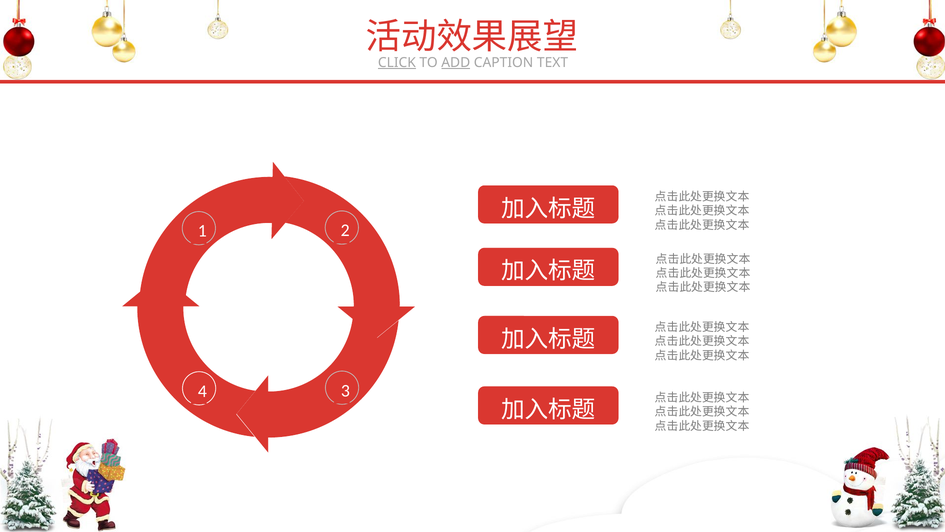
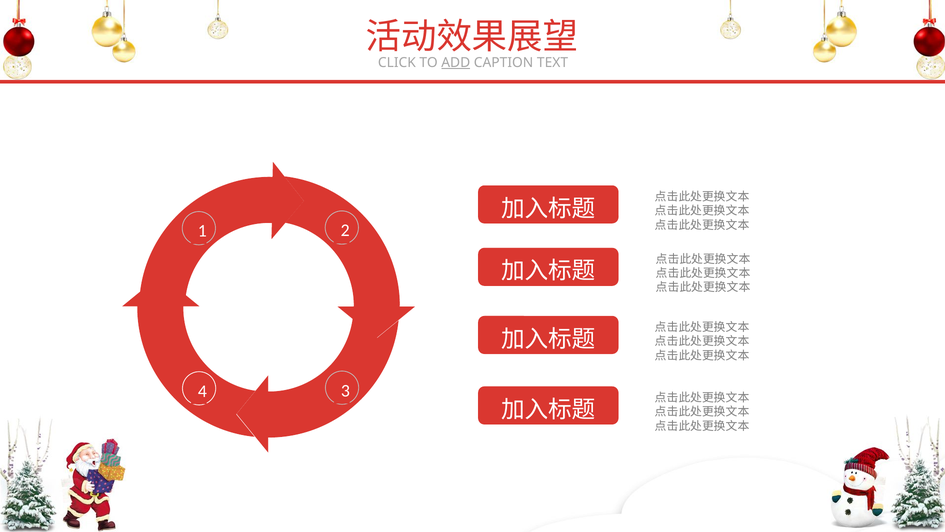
CLICK underline: present -> none (397, 63)
